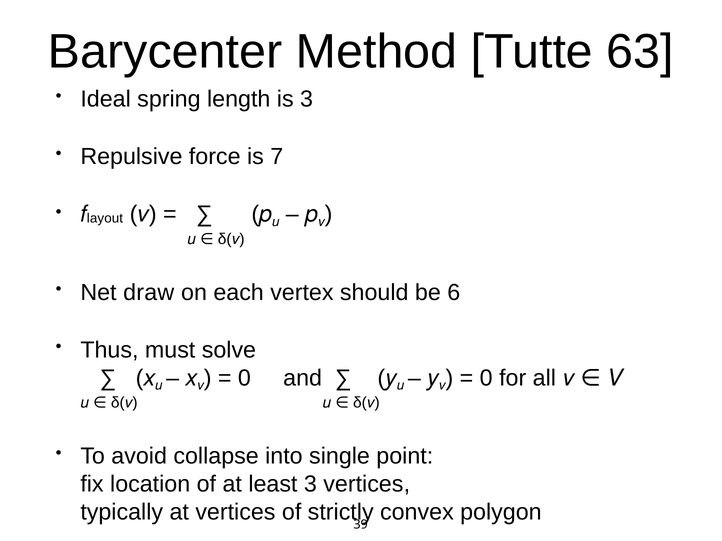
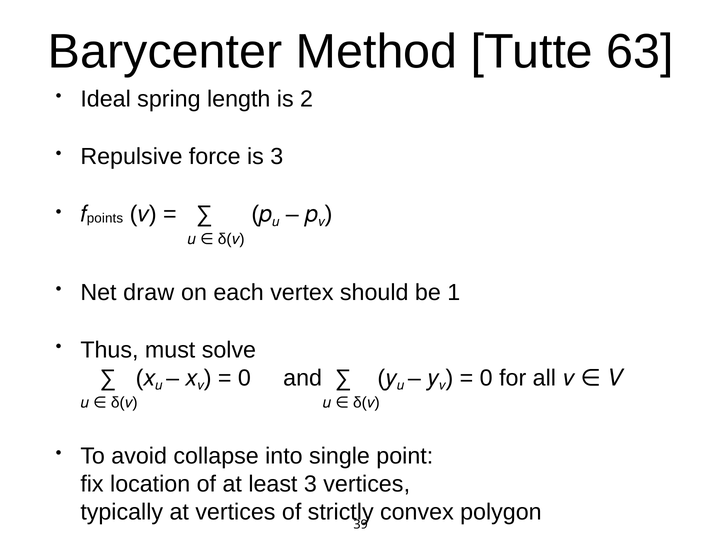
is 3: 3 -> 2 (307, 99)
is 7: 7 -> 3 (277, 157)
layout: layout -> points (105, 219)
6: 6 -> 1 (454, 293)
